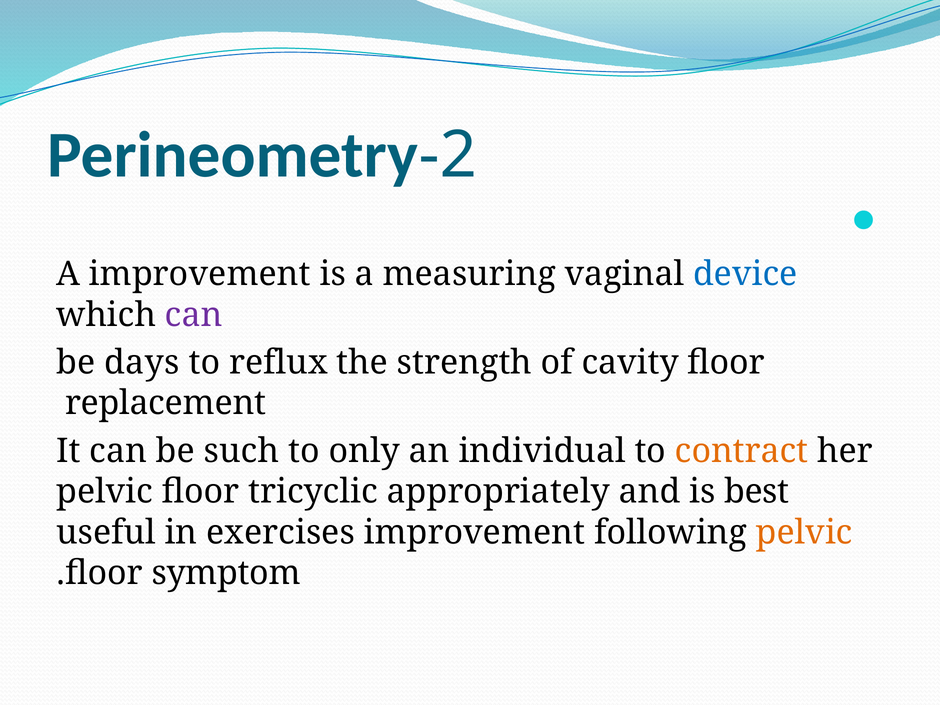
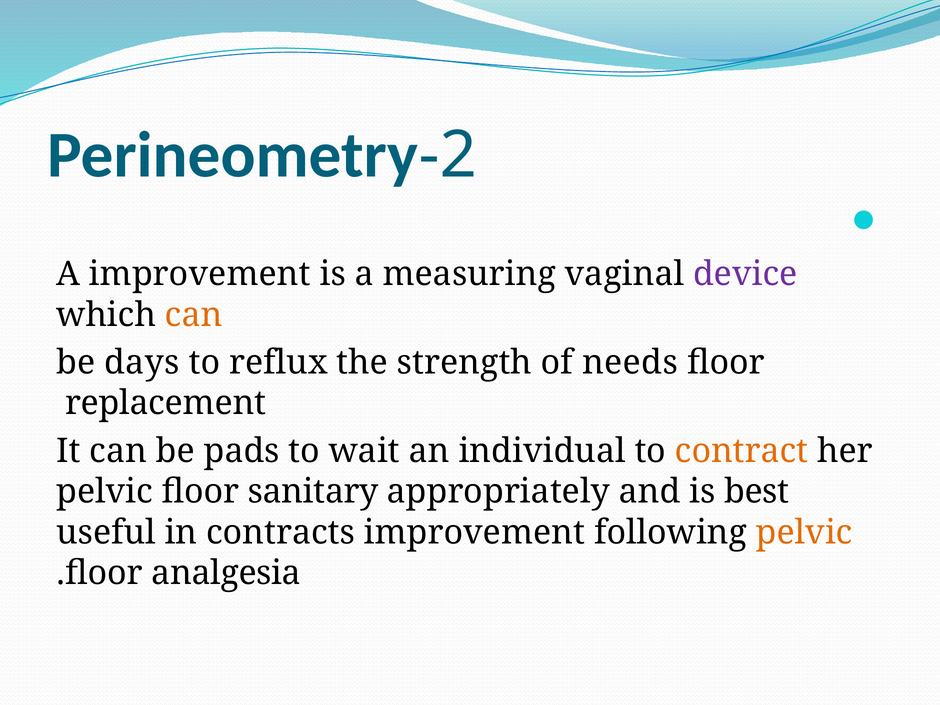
device colour: blue -> purple (745, 274)
can colour: purple -> orange (194, 315)
cavity: cavity -> needs (630, 362)
such: such -> pads (242, 451)
only: only -> wait (364, 451)
tricyclic: tricyclic -> sanitary (313, 492)
exercises: exercises -> contracts (281, 532)
symptom: symptom -> analgesia (226, 573)
